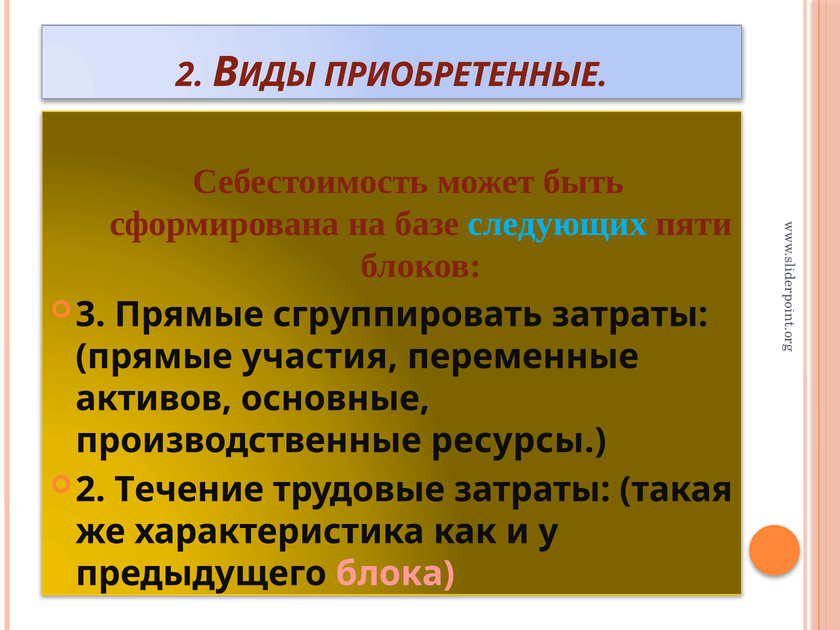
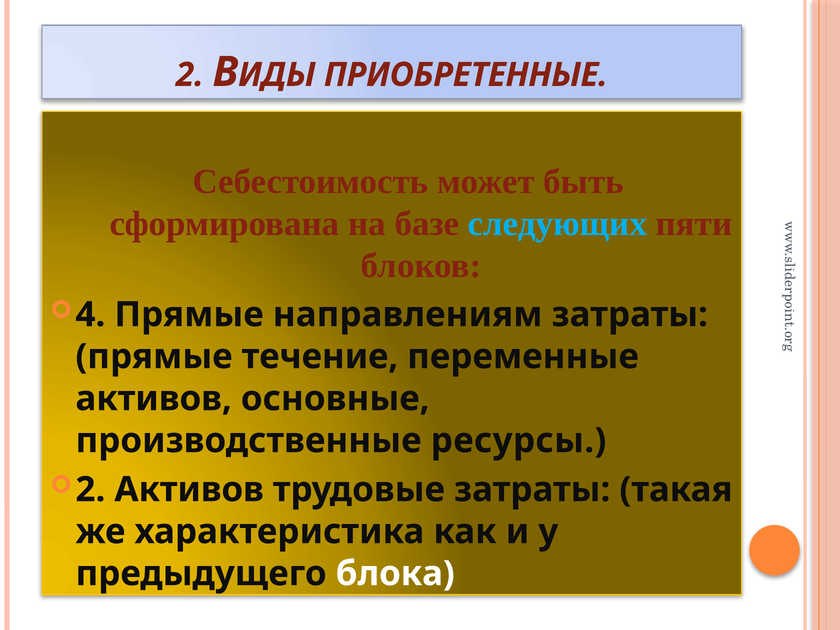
3: 3 -> 4 (90, 315)
сгруппировать: сгруппировать -> направлениям (408, 315)
участия: участия -> течение (320, 357)
2 Течение: Течение -> Активов (189, 490)
блока colour: pink -> white (395, 574)
